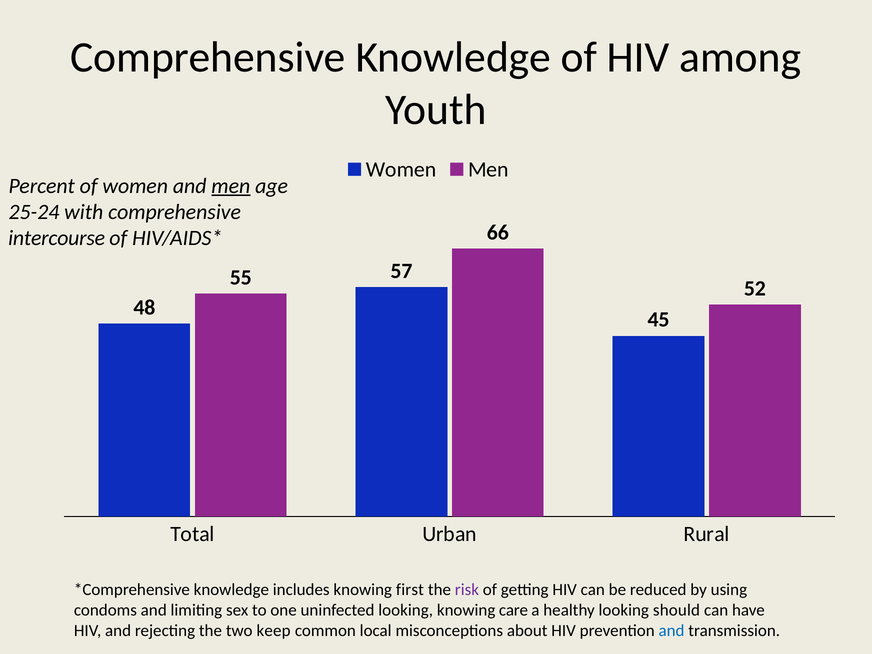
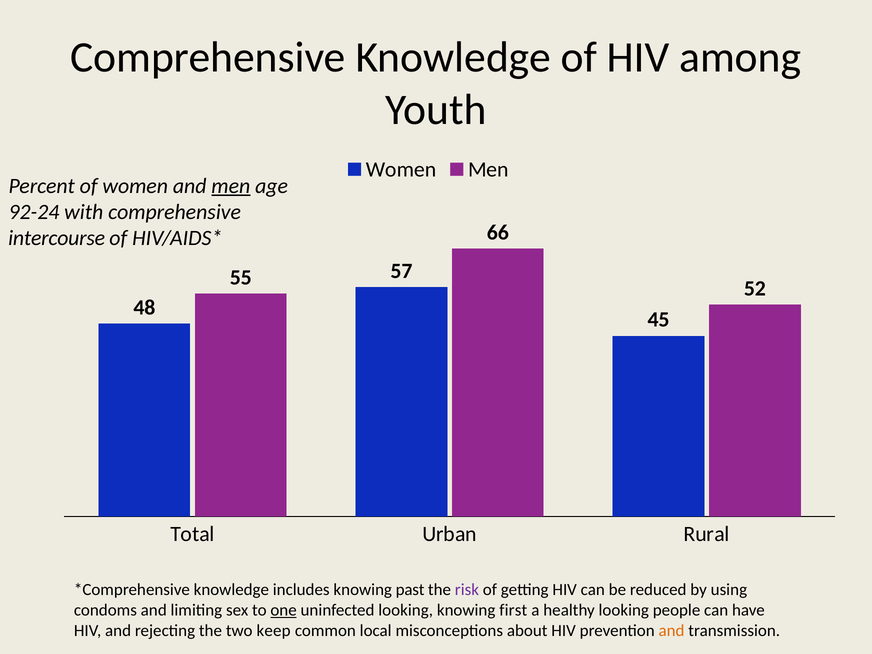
25-24: 25-24 -> 92-24 (34, 212)
first: first -> past (410, 590)
one underline: none -> present (284, 610)
care: care -> first (513, 610)
should: should -> people (677, 610)
and colour: blue -> orange (672, 630)
